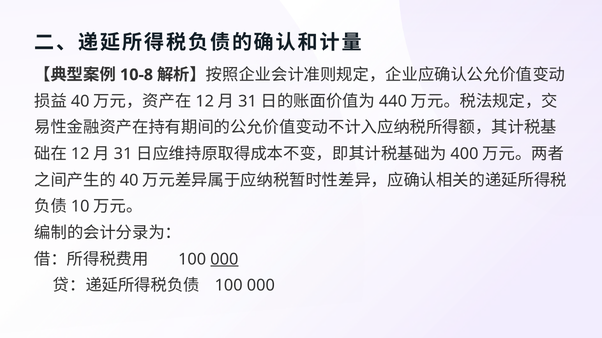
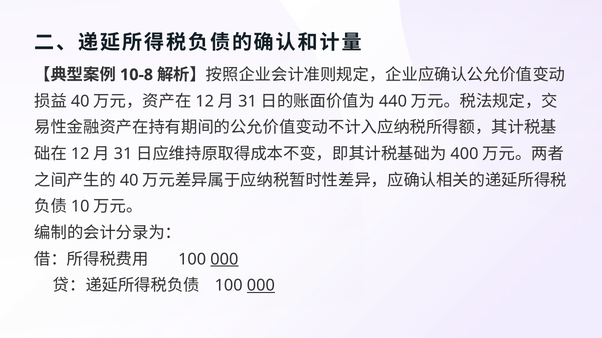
000 underline: none -> present (261, 286)
